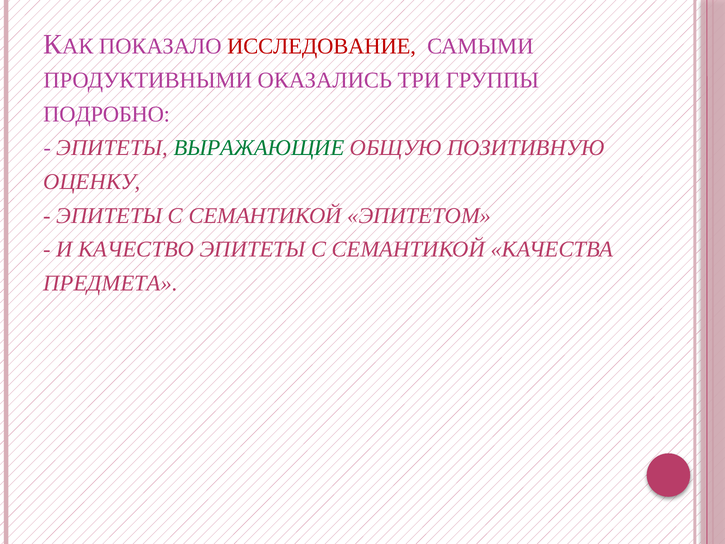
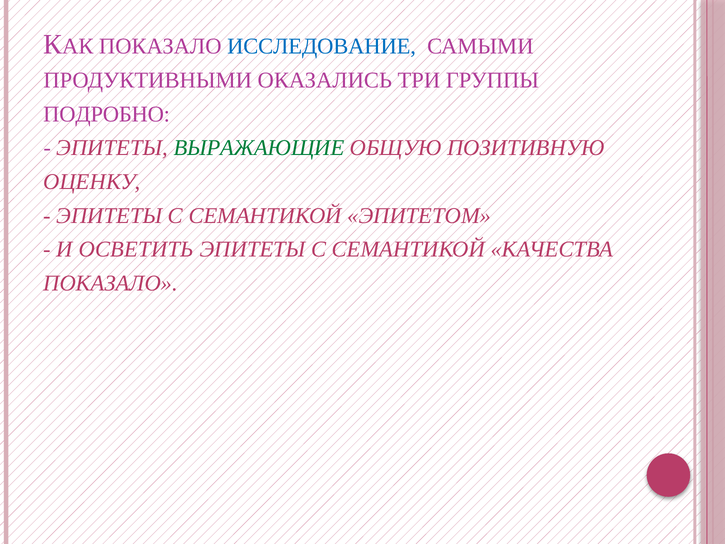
ИССЛЕДОВАНИЕ colour: red -> blue (322, 46)
КАЧЕСТВО: КАЧЕСТВО -> ОСВЕТИТЬ (136, 249)
ПРЕДМЕТА: ПРЕДМЕТА -> ПОКАЗАЛО (111, 283)
